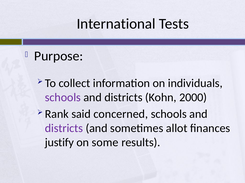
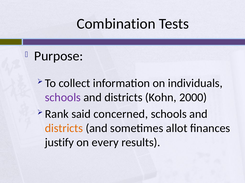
International: International -> Combination (116, 24)
districts colour: purple -> orange (64, 129)
some: some -> every (105, 143)
